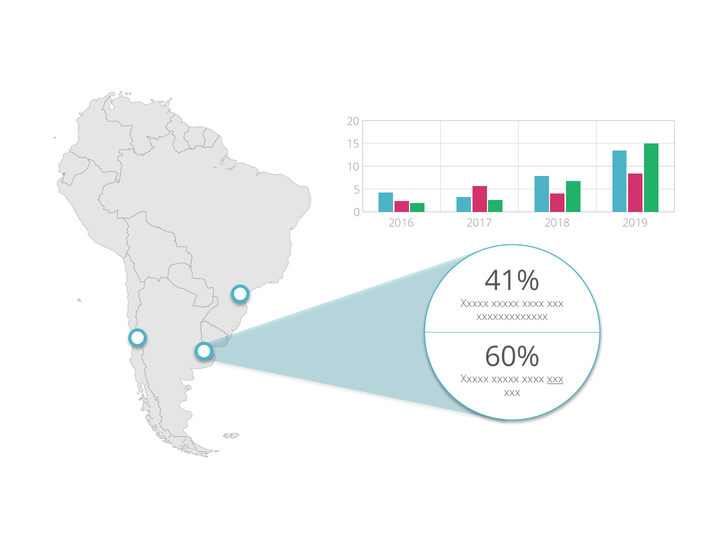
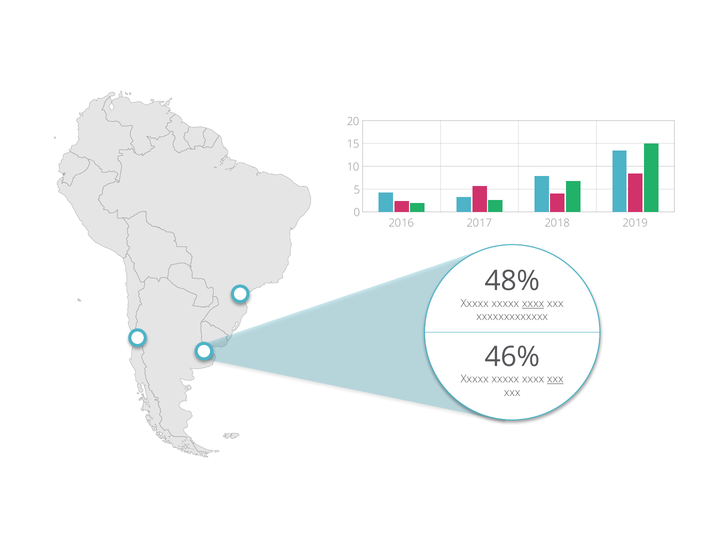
41%: 41% -> 48% (512, 281)
xxxx underline: none -> present (533, 303)
60%: 60% -> 46% (512, 357)
